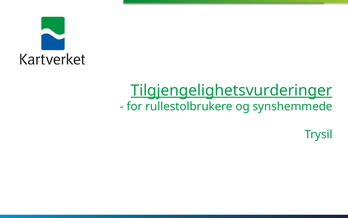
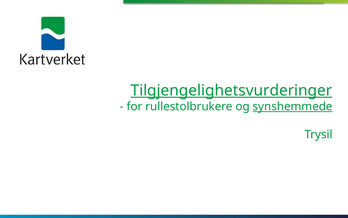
synshemmede underline: none -> present (293, 106)
